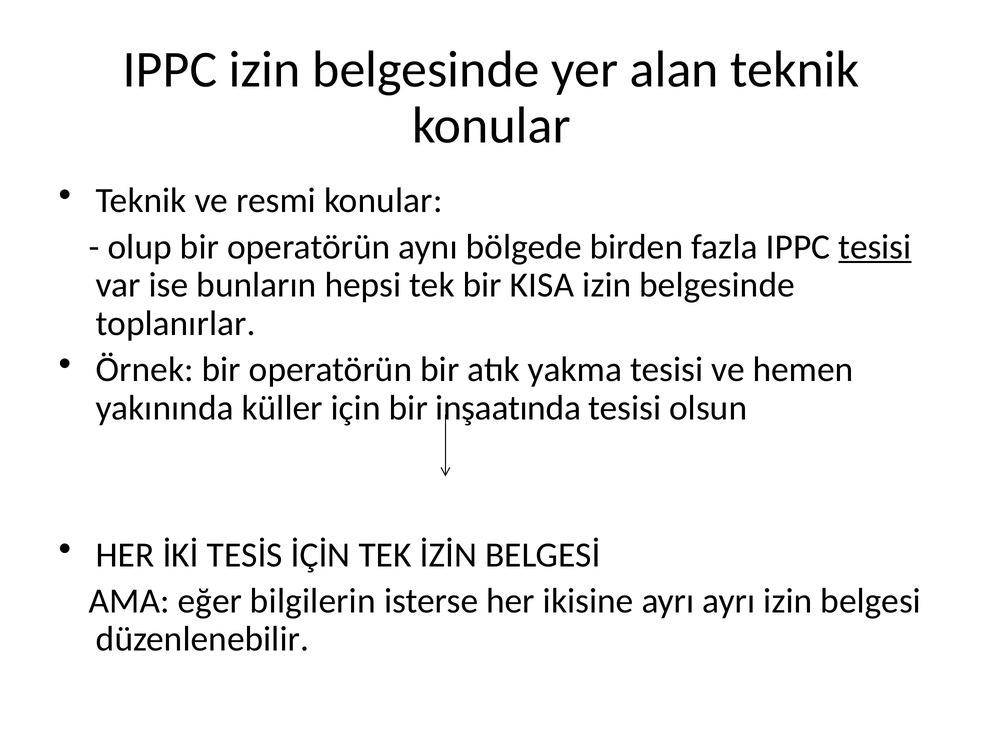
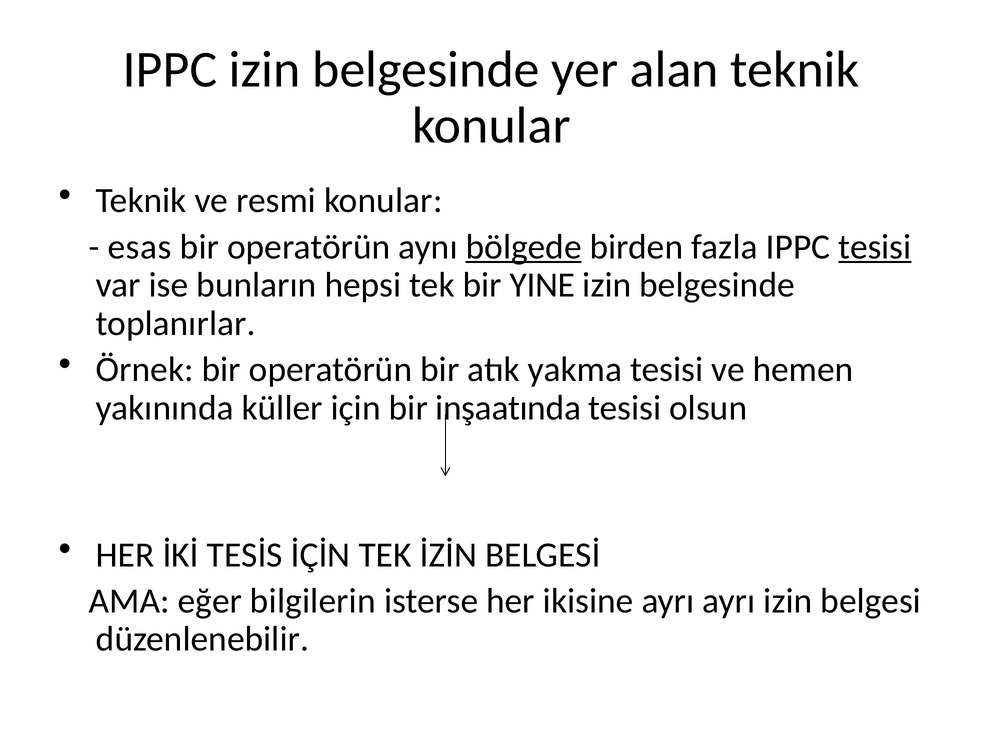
olup: olup -> esas (140, 247)
bölgede underline: none -> present (524, 247)
KISA: KISA -> YINE (542, 285)
